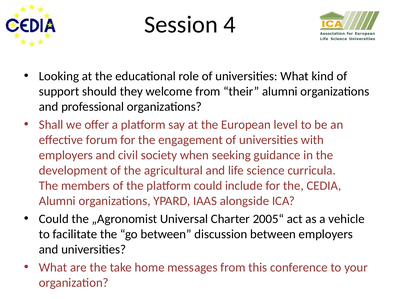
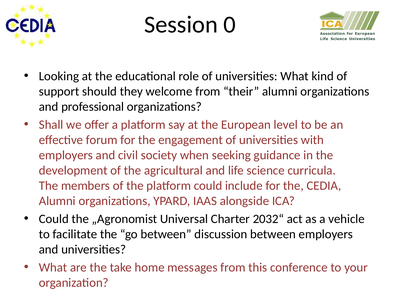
4: 4 -> 0 (229, 25)
2005“: 2005“ -> 2032“ (268, 219)
